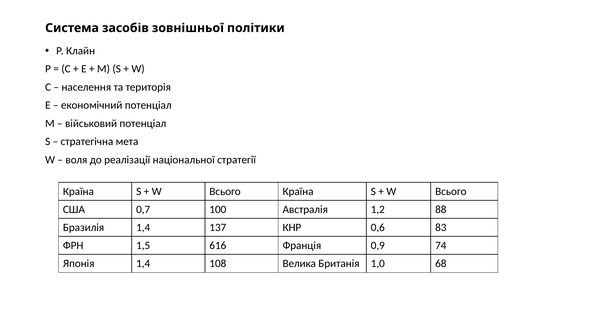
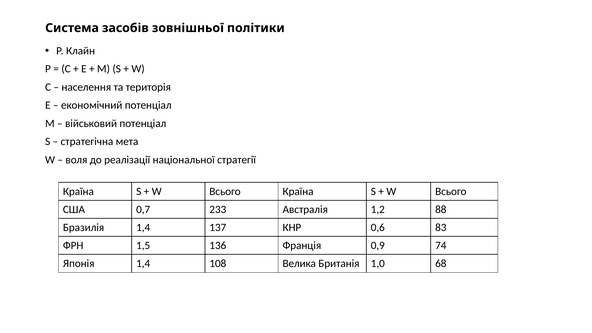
100: 100 -> 233 (218, 210)
616: 616 -> 136 (218, 246)
